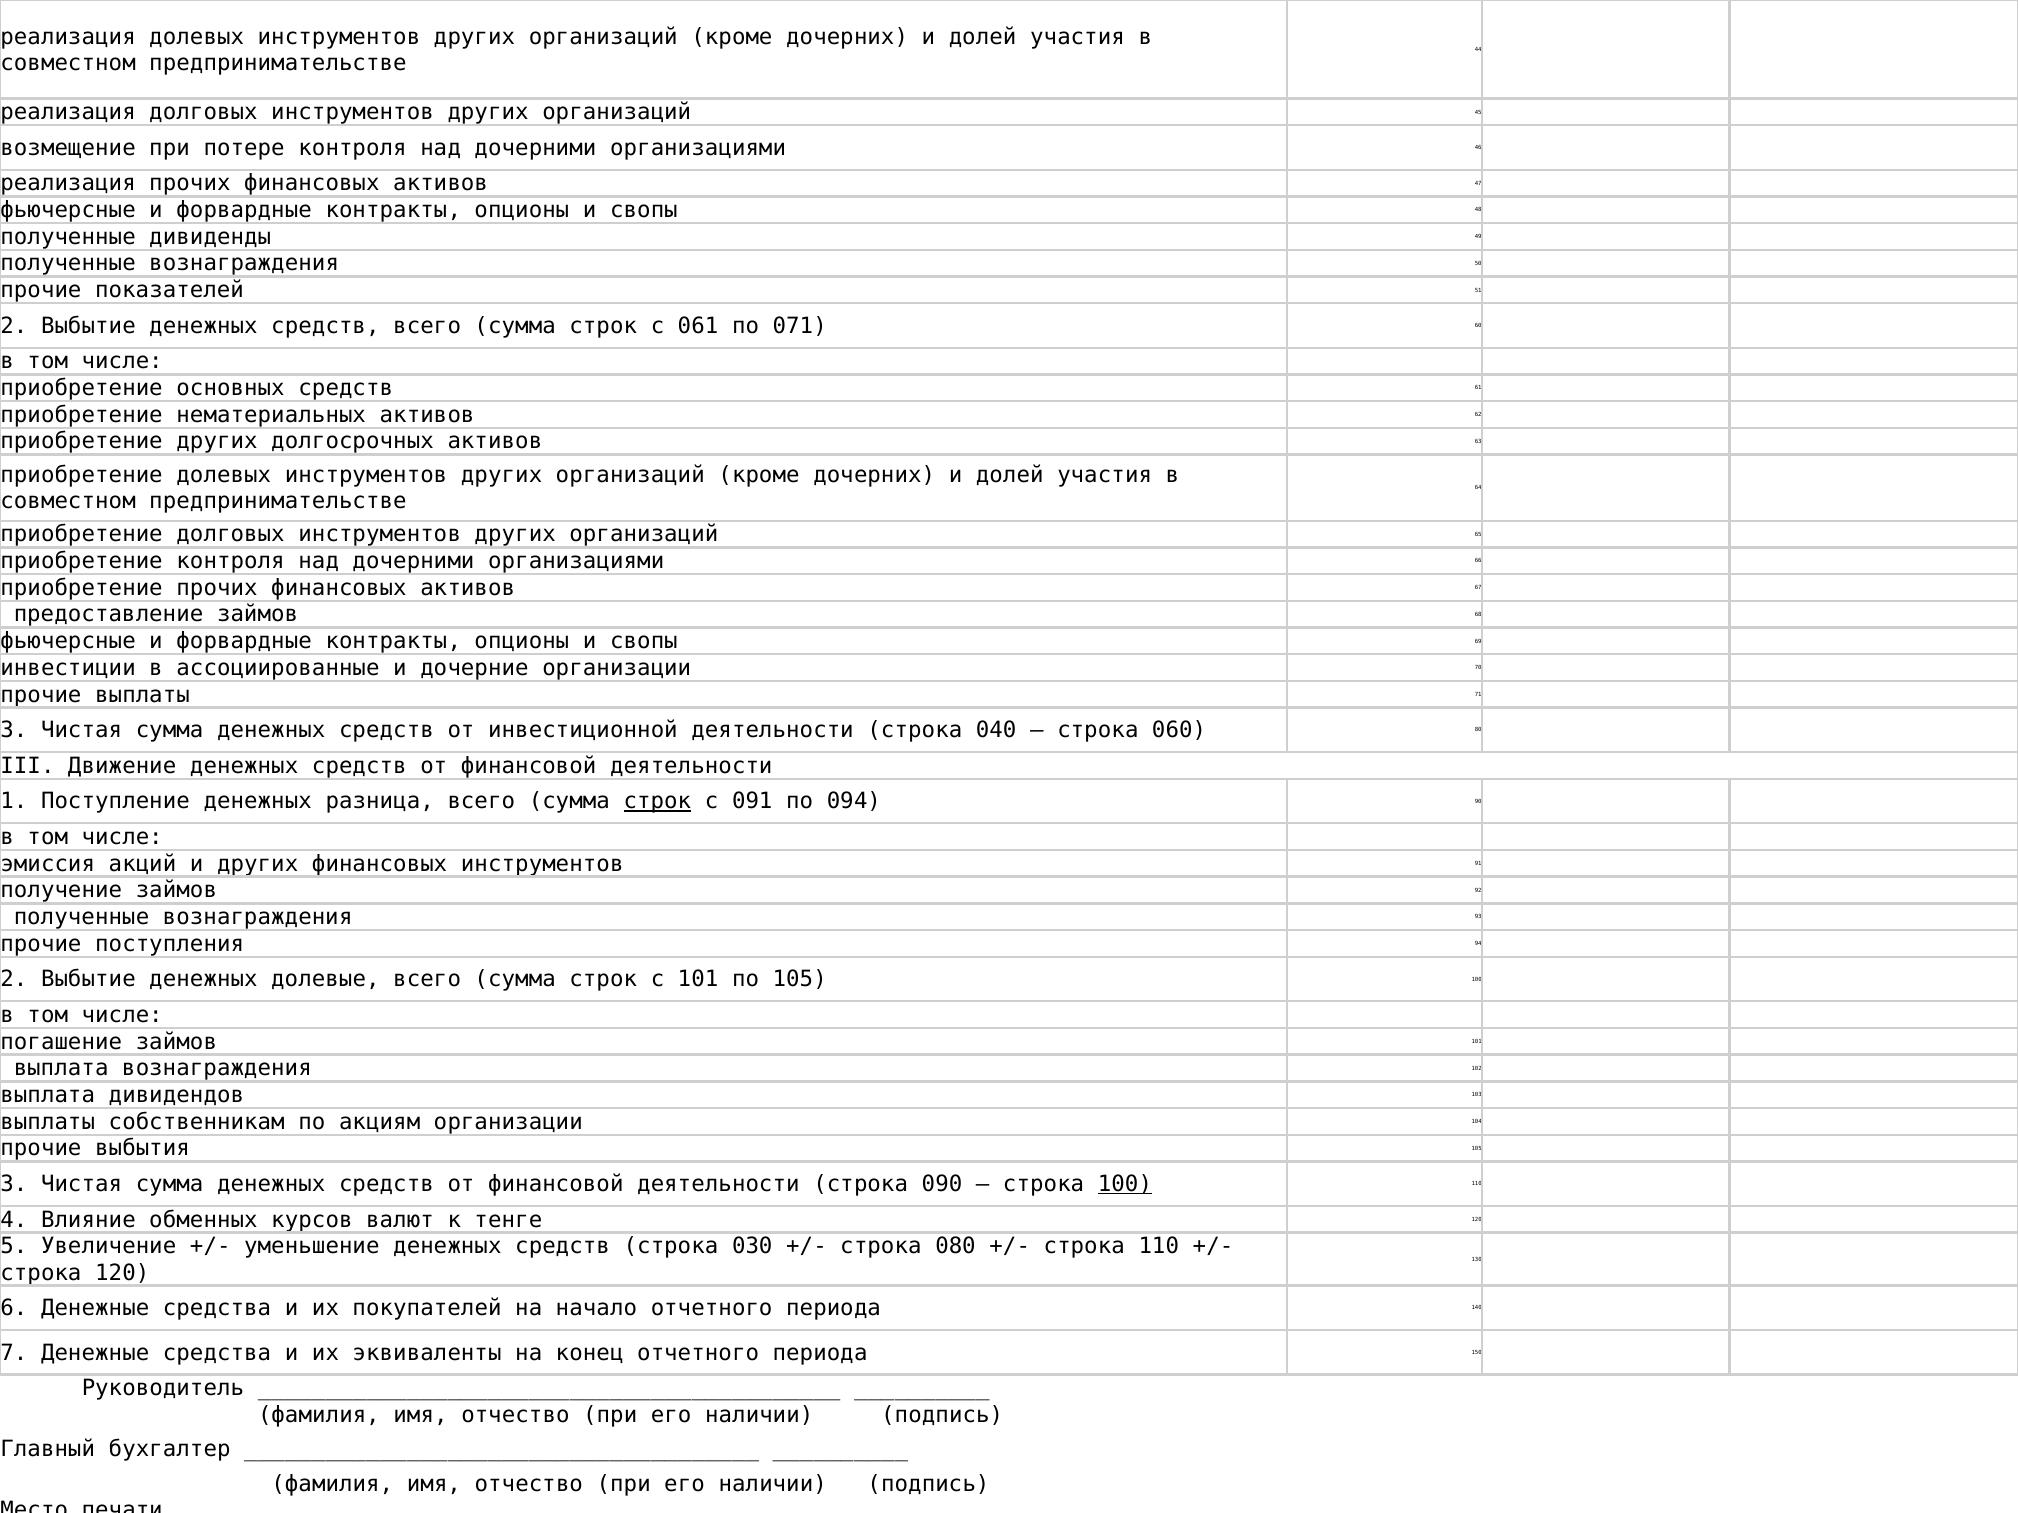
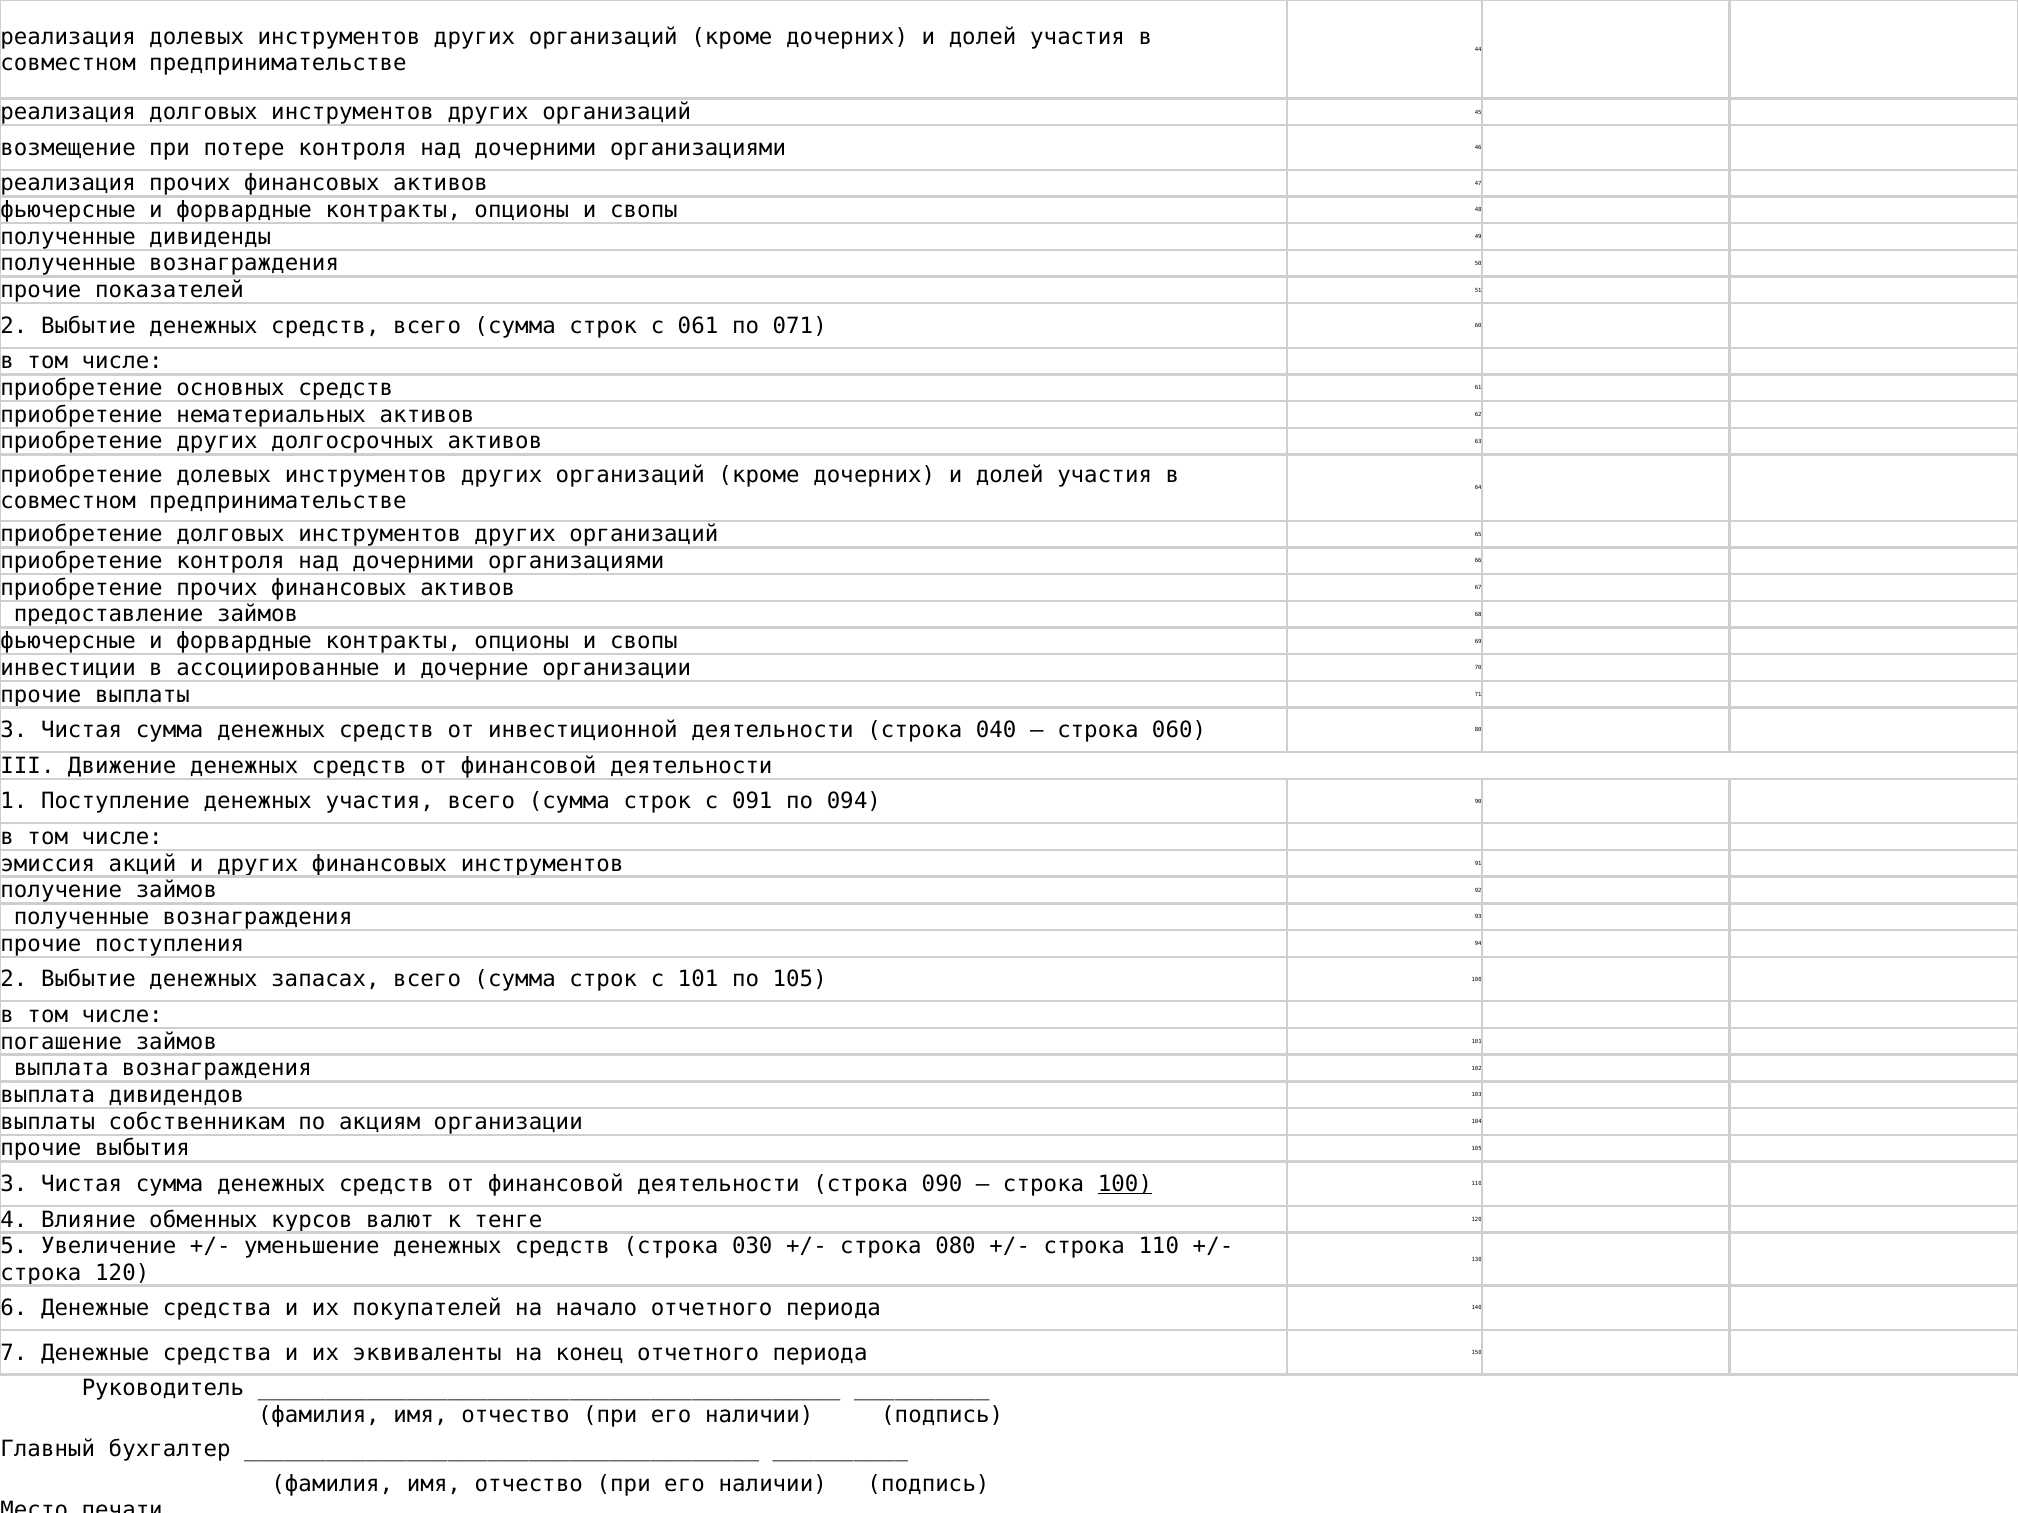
денежных разница: разница -> участия (380, 802)
строк underline: present -> none (657, 802)
долевые: долевые -> запасах (325, 980)
